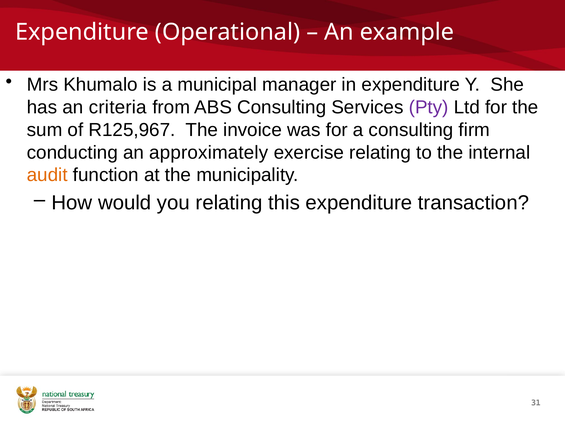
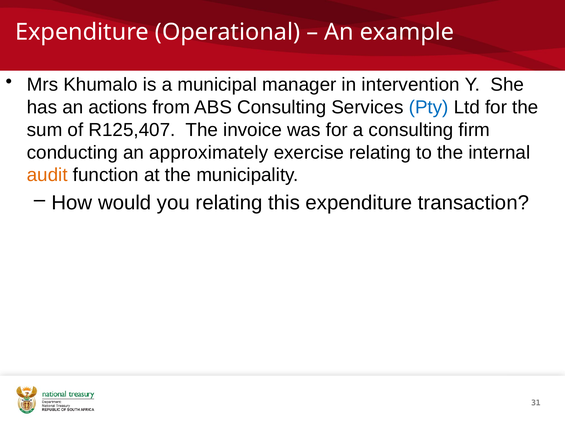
in expenditure: expenditure -> intervention (411, 85)
criteria: criteria -> actions (118, 108)
Pty colour: purple -> blue (429, 108)
R125,967: R125,967 -> R125,407 (132, 130)
